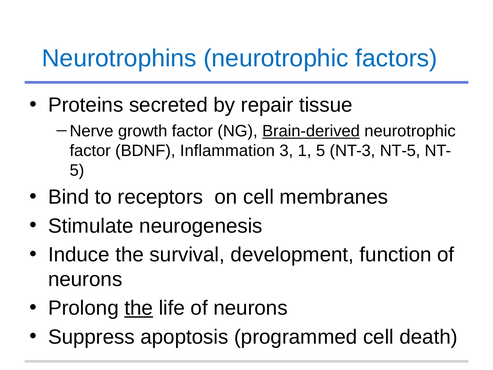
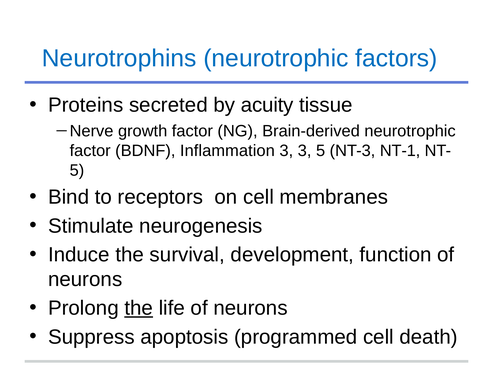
repair: repair -> acuity (267, 105)
Brain-derived underline: present -> none (311, 131)
3 1: 1 -> 3 (305, 151)
NT-5: NT-5 -> NT-1 (400, 151)
